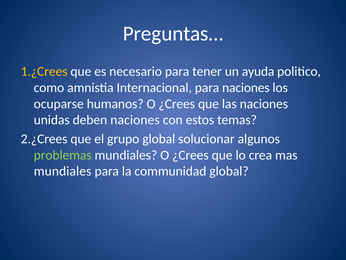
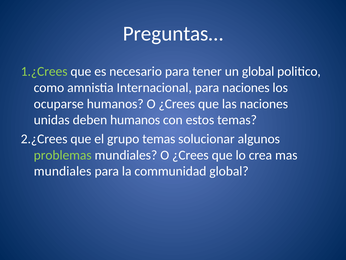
1.¿Crees colour: yellow -> light green (44, 71)
un ayuda: ayuda -> global (258, 71)
deben naciones: naciones -> humanos (135, 120)
grupo global: global -> temas (159, 139)
